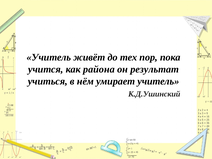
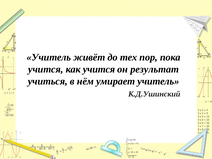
как района: района -> учится (99, 69)
